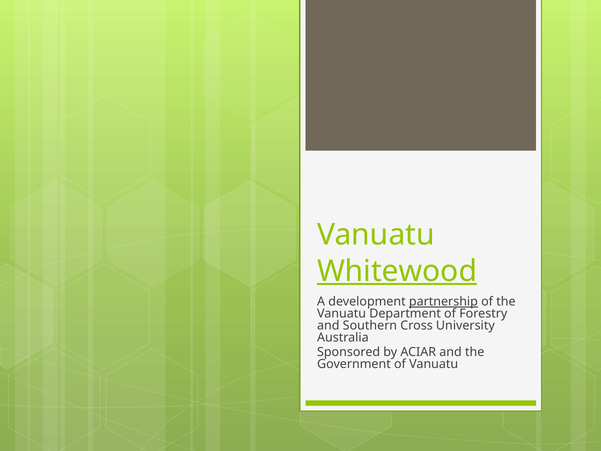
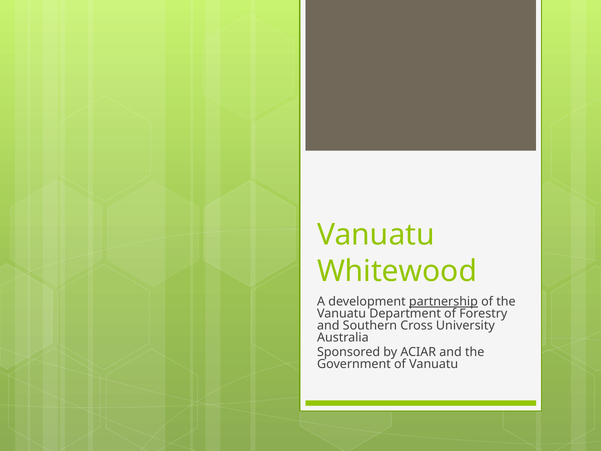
Whitewood underline: present -> none (397, 271)
